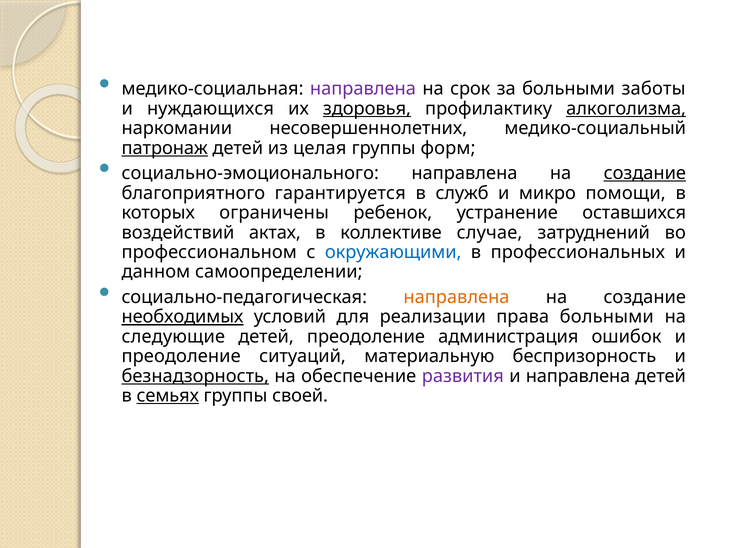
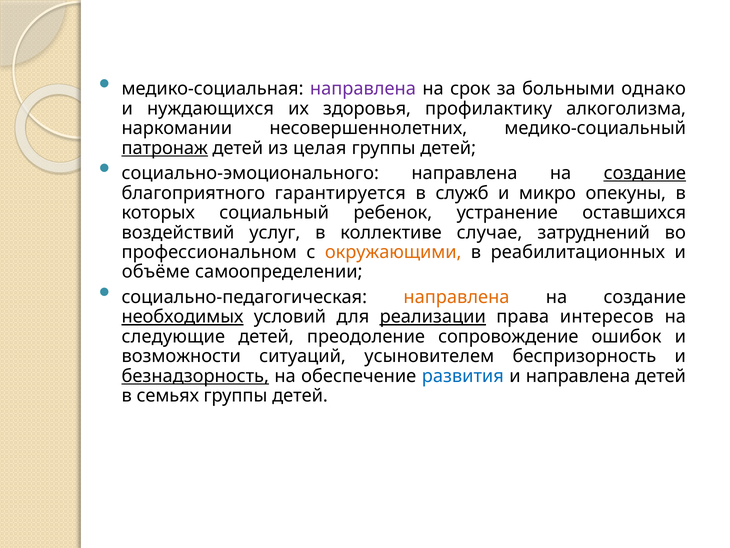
заботы: заботы -> однако (654, 89)
здоровья underline: present -> none (367, 109)
алкоголизма underline: present -> none (626, 109)
форм: форм -> детей (448, 148)
помощи: помощи -> опекуны (626, 193)
ограничены: ограничены -> социальный (274, 213)
актах: актах -> услуг (275, 232)
окружающими colour: blue -> orange (393, 252)
профессиональных: профессиональных -> реабилитационных (578, 252)
данном: данном -> объёме (156, 272)
реализации underline: none -> present (433, 317)
права больными: больными -> интересов (607, 317)
администрация: администрация -> сопровождение (508, 336)
преодоление: преодоление -> возможности (181, 356)
материальную: материальную -> усыновителем (429, 356)
развития colour: purple -> blue (463, 376)
семьях underline: present -> none (168, 395)
своей: своей -> детей (300, 395)
